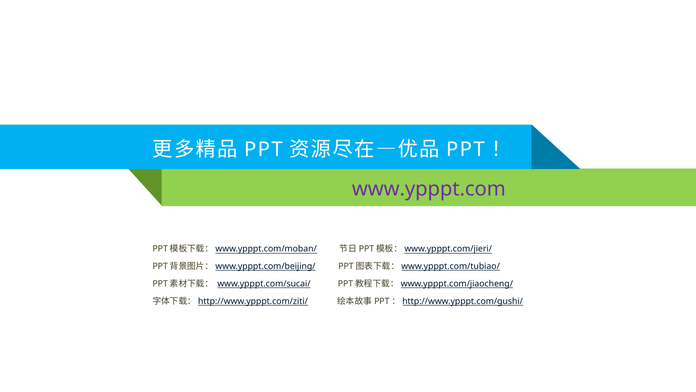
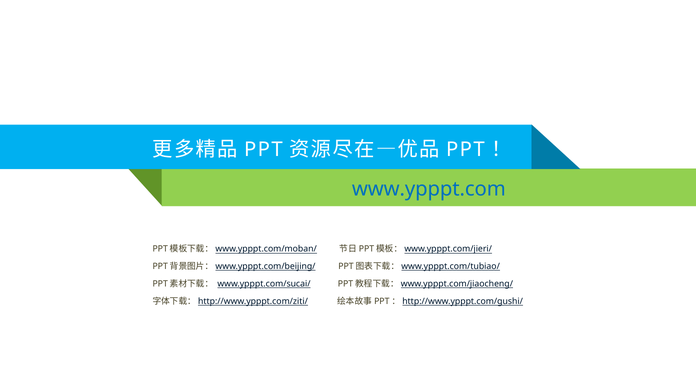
www.ypppt.com colour: purple -> blue (429, 189)
